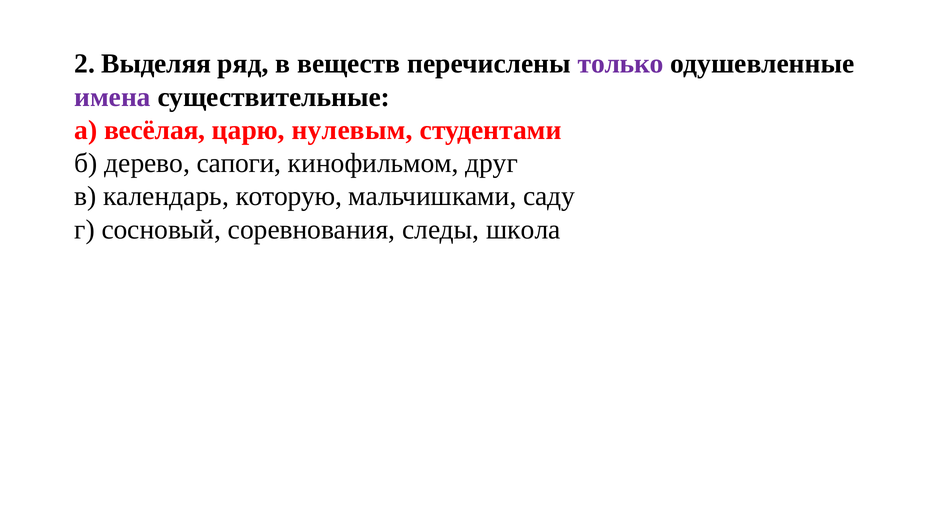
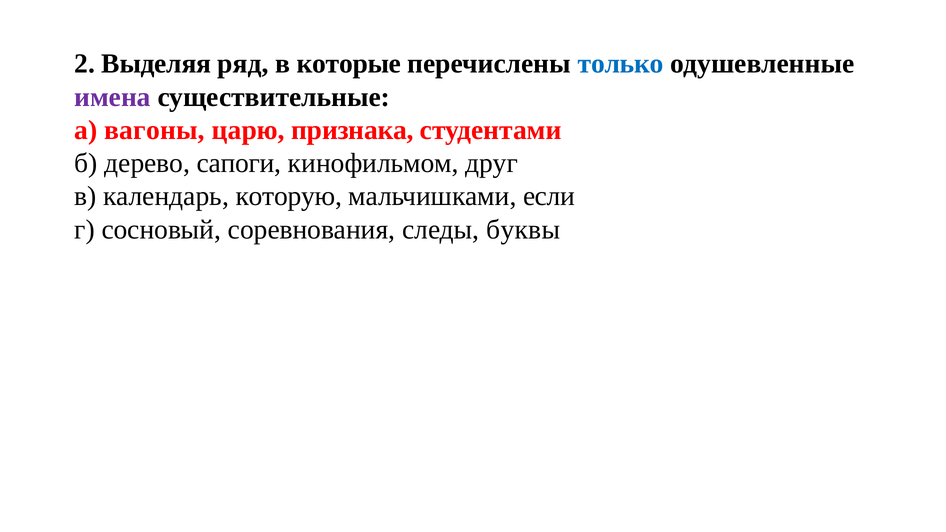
веществ: веществ -> которые (349, 64)
только colour: purple -> blue (621, 64)
весёлая: весёлая -> вагоны (154, 130)
нулевым: нулевым -> признака (352, 130)
саду: саду -> если (549, 196)
школа: школа -> буквы (523, 229)
